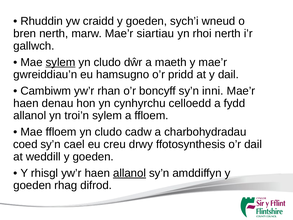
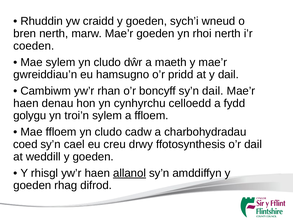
Mae’r siartiau: siartiau -> goeden (155, 33)
gallwch: gallwch -> coeden (34, 46)
sylem underline: present -> none (61, 62)
sy’n inni: inni -> dail (213, 91)
allanol: allanol -> golygu (30, 115)
